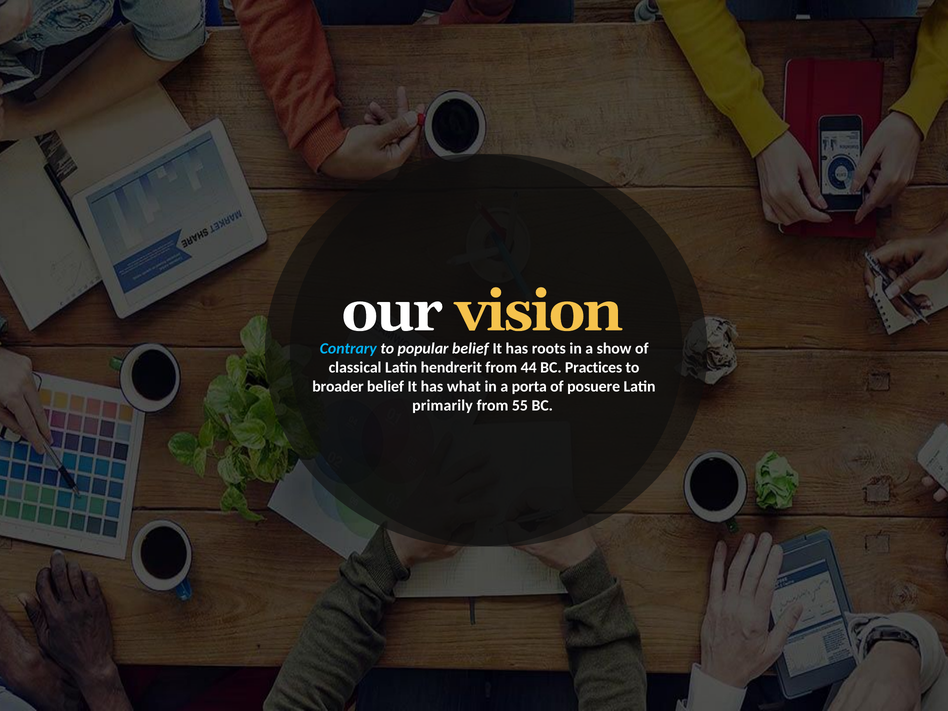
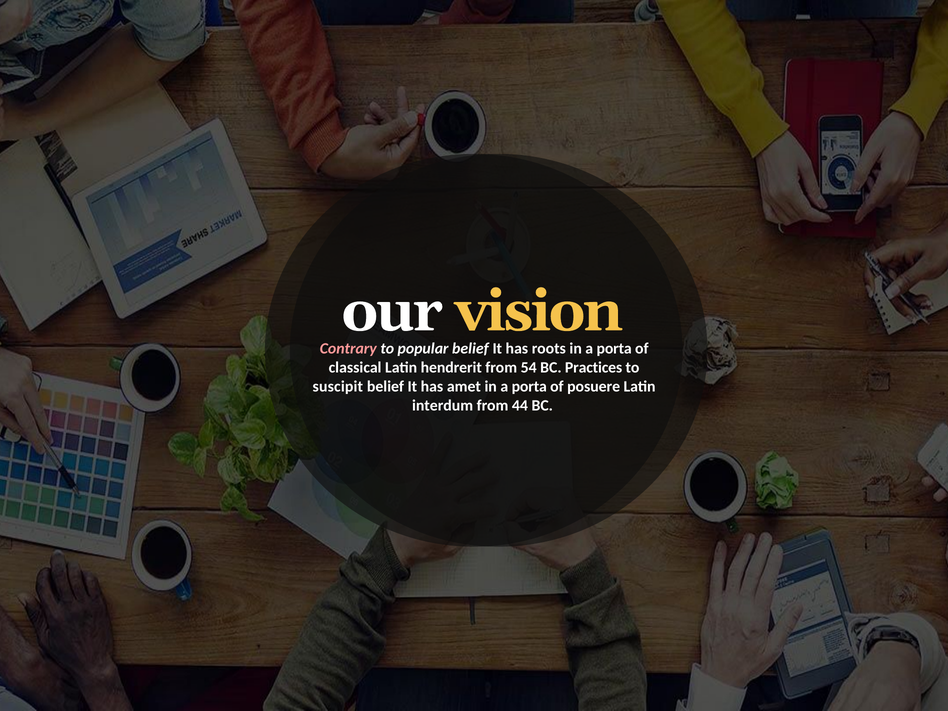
Contrary colour: light blue -> pink (348, 349)
show: show -> porta (614, 349)
44: 44 -> 54 (529, 367)
broader: broader -> suscipit (338, 386)
what: what -> amet (464, 386)
primarily: primarily -> interdum (443, 405)
55: 55 -> 44 (520, 405)
